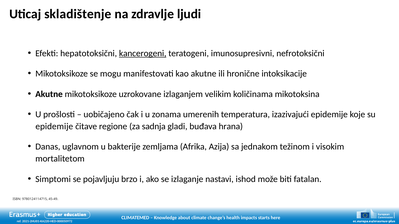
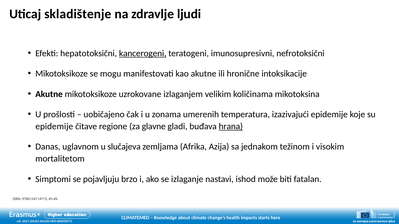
sadnja: sadnja -> glavne (154, 127)
hrana underline: none -> present (231, 127)
bakterije: bakterije -> slučajeva (124, 147)
